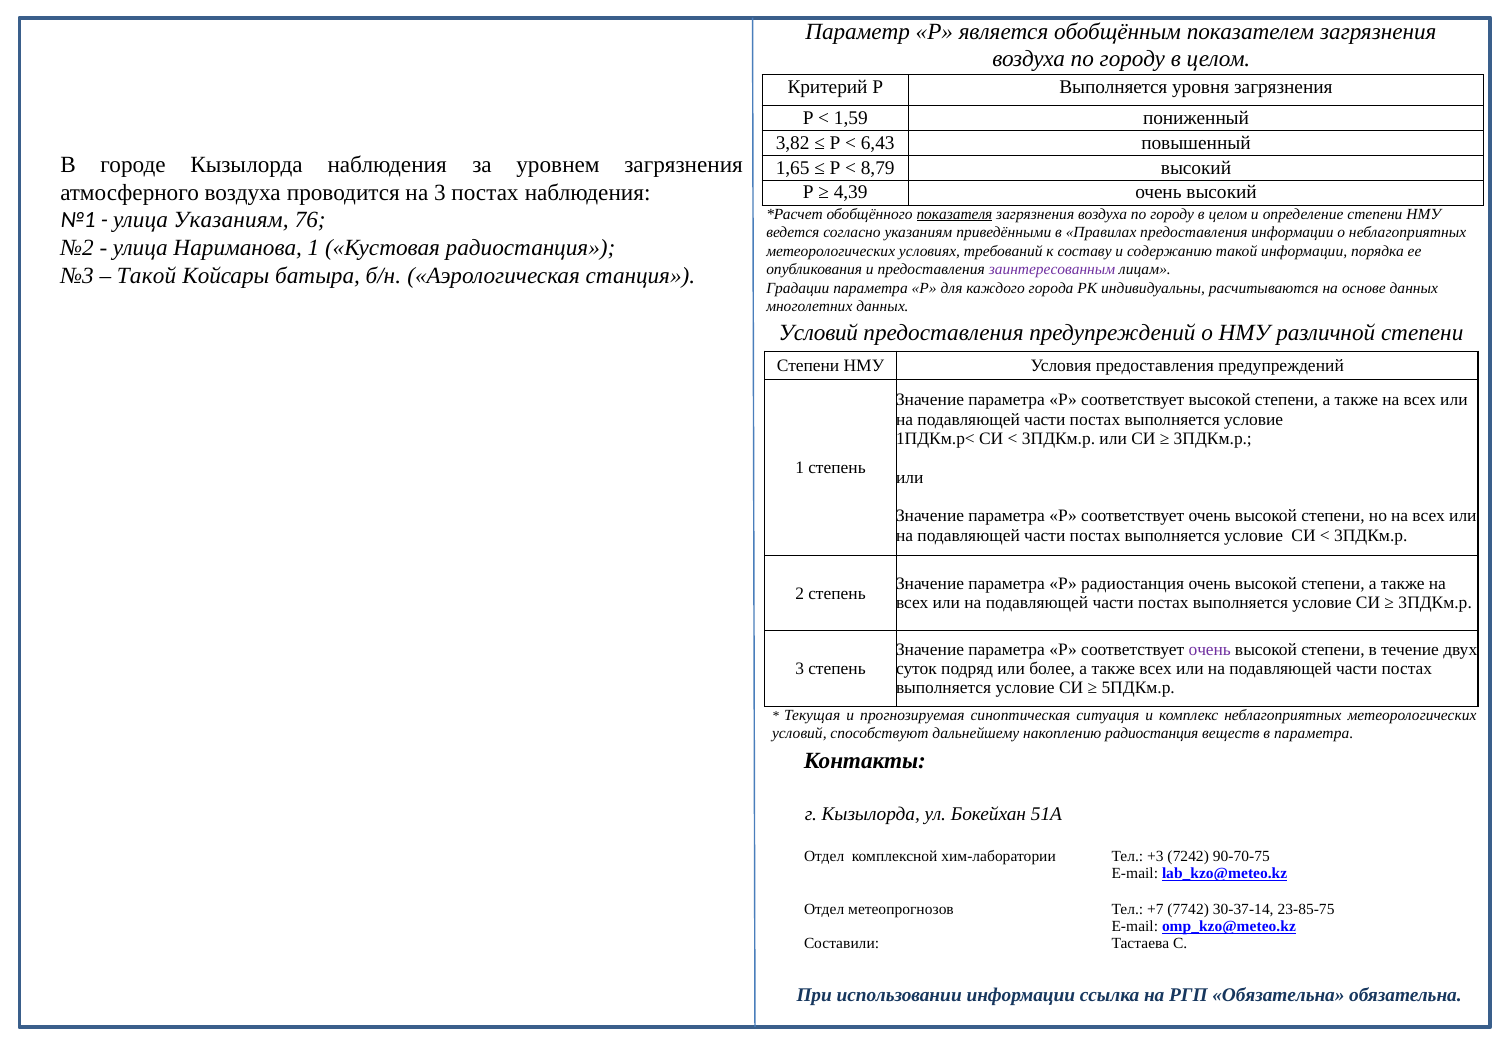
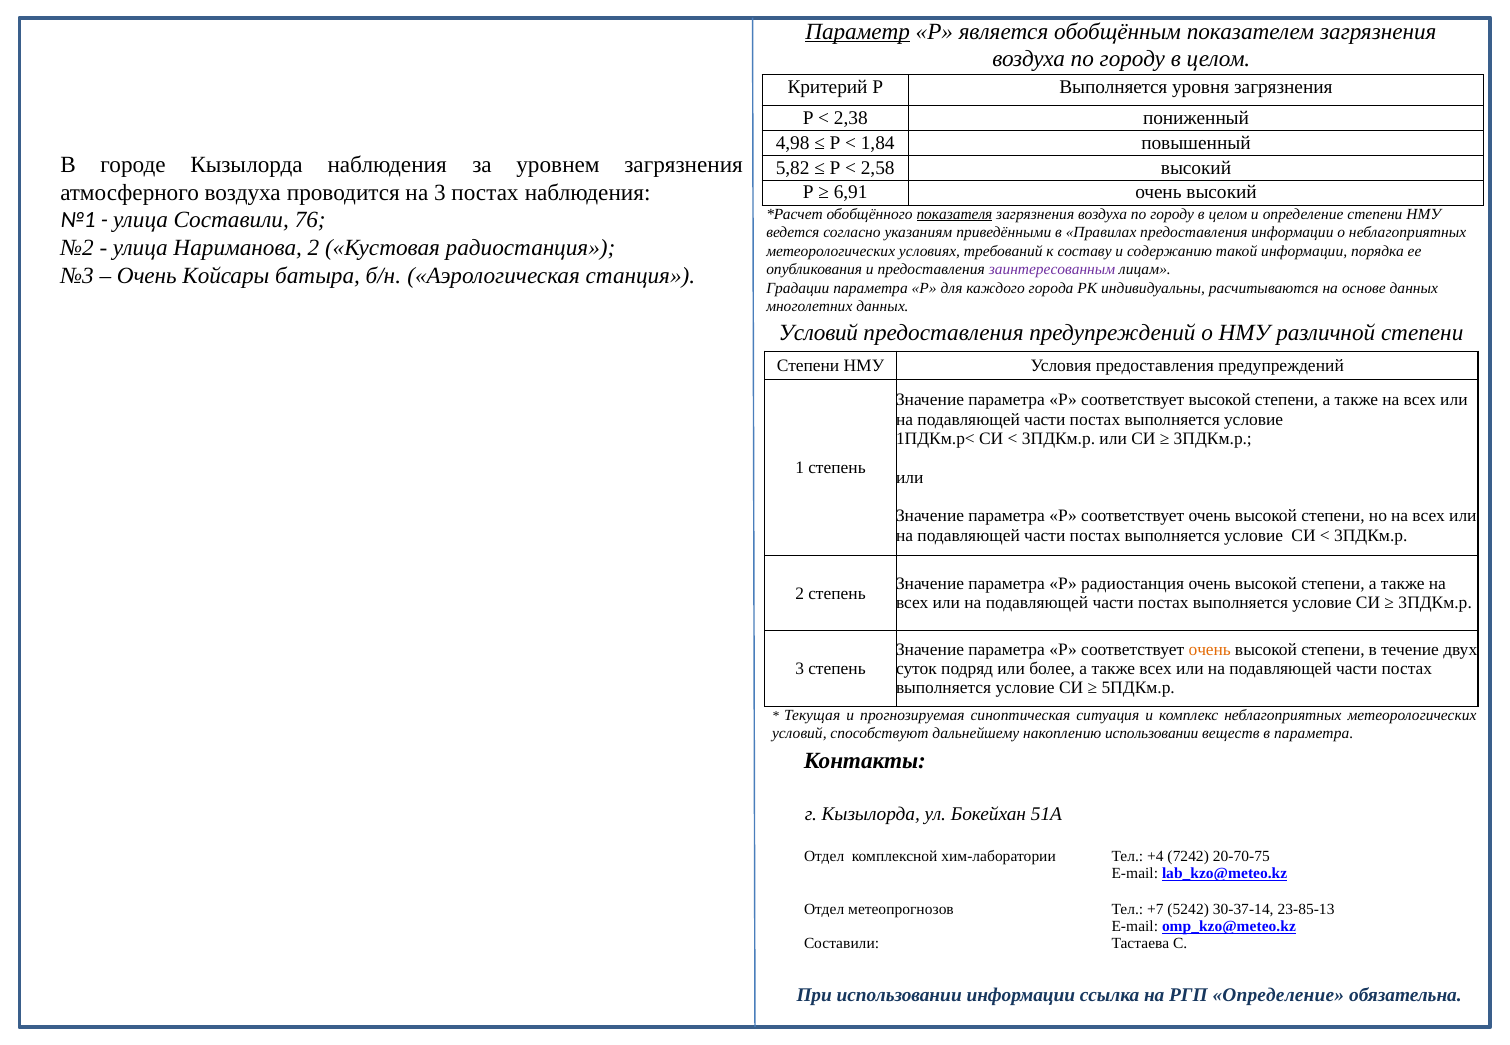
Параметр underline: none -> present (858, 31)
1,59: 1,59 -> 2,38 (851, 118)
3,82: 3,82 -> 4,98 (793, 143)
6,43: 6,43 -> 1,84 (878, 143)
1,65: 1,65 -> 5,82 (793, 168)
8,79: 8,79 -> 2,58 (878, 168)
4,39: 4,39 -> 6,91 (851, 193)
улица Указаниям: Указаниям -> Составили (231, 220)
Нариманова 1: 1 -> 2 (314, 248)
Такой: Такой -> Очень (147, 276)
очень colour: purple -> orange (1210, 650)
накоплению радиостанция: радиостанция -> использовании (1152, 734)
+3: +3 -> +4 (1155, 857)
90-70-75: 90-70-75 -> 20-70-75 (1241, 857)
7742: 7742 -> 5242 (1188, 910)
23-85-75: 23-85-75 -> 23-85-13 (1306, 910)
РГП Обязательна: Обязательна -> Определение (1278, 995)
